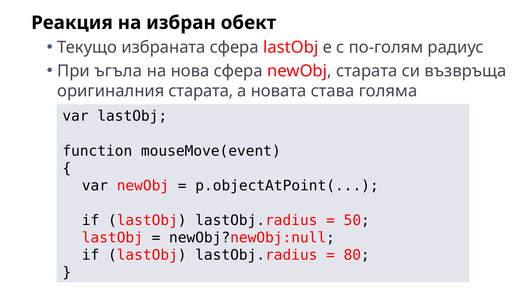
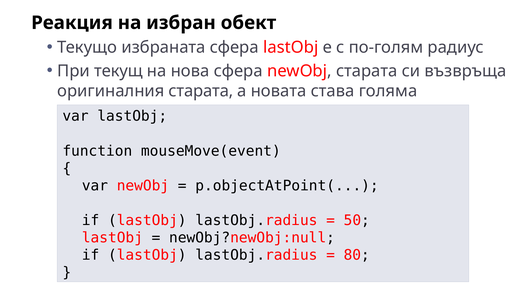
ъгъла: ъгъла -> текущ (118, 71)
